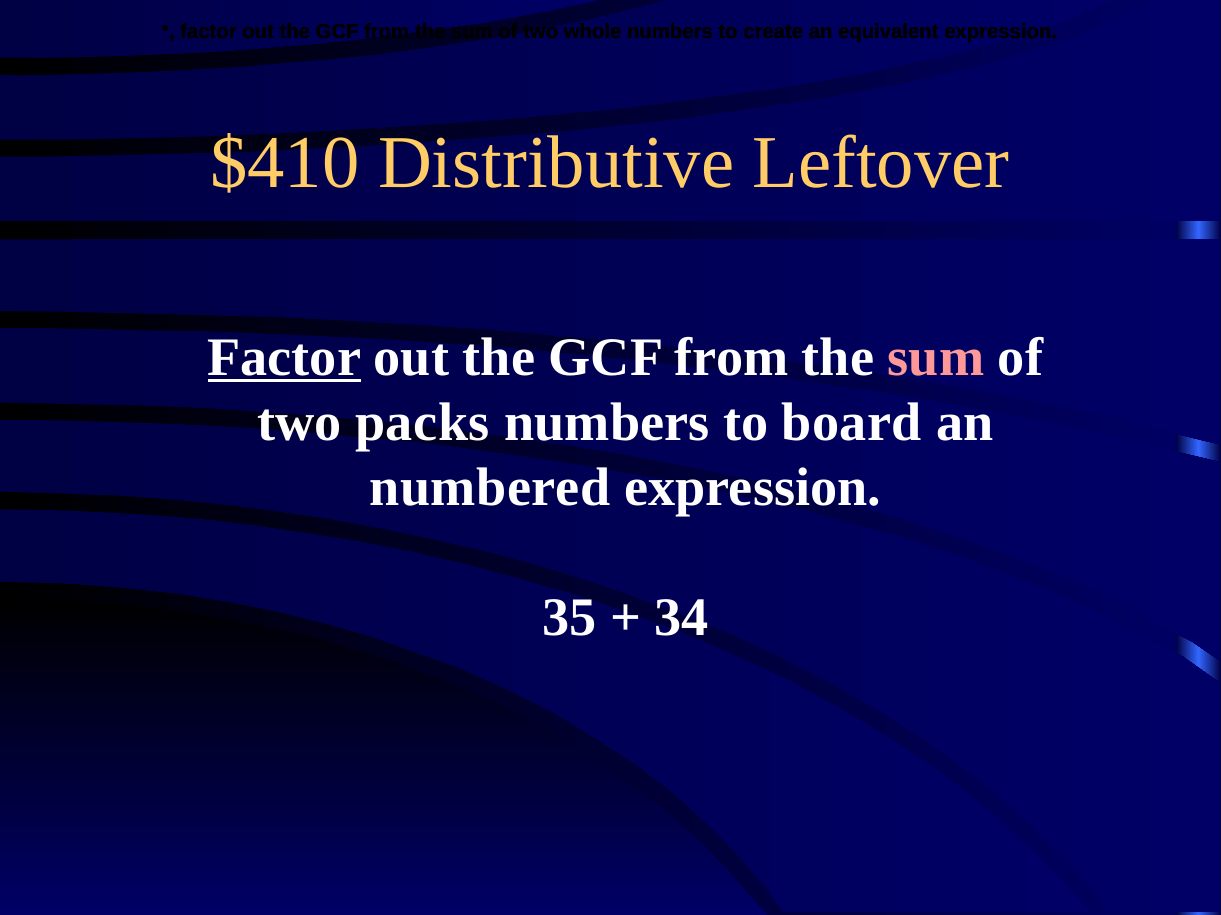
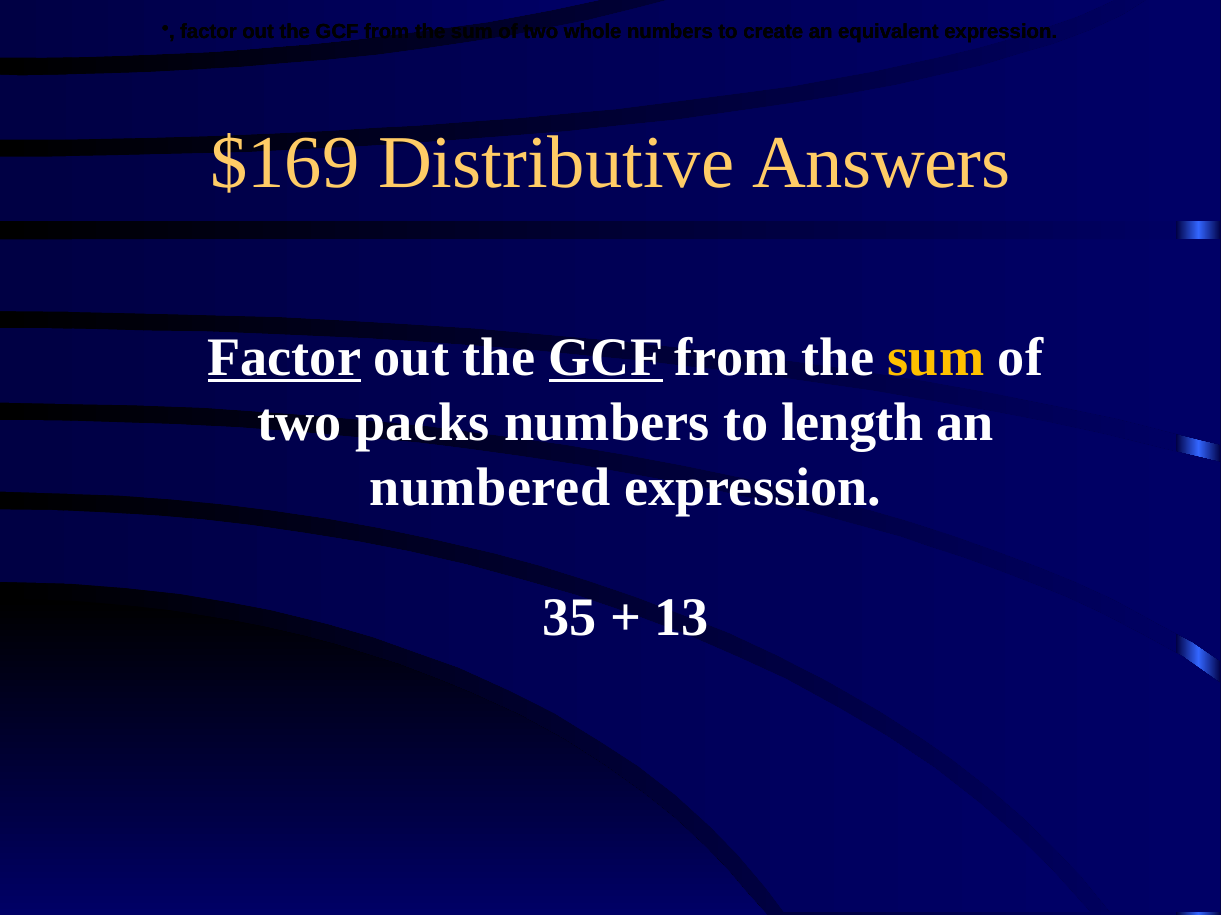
$410: $410 -> $169 (285, 163)
Leftover: Leftover -> Answers (881, 163)
GCF underline: none -> present (606, 358)
sum colour: pink -> yellow (936, 358)
board: board -> length (852, 423)
34: 34 -> 13 (682, 618)
